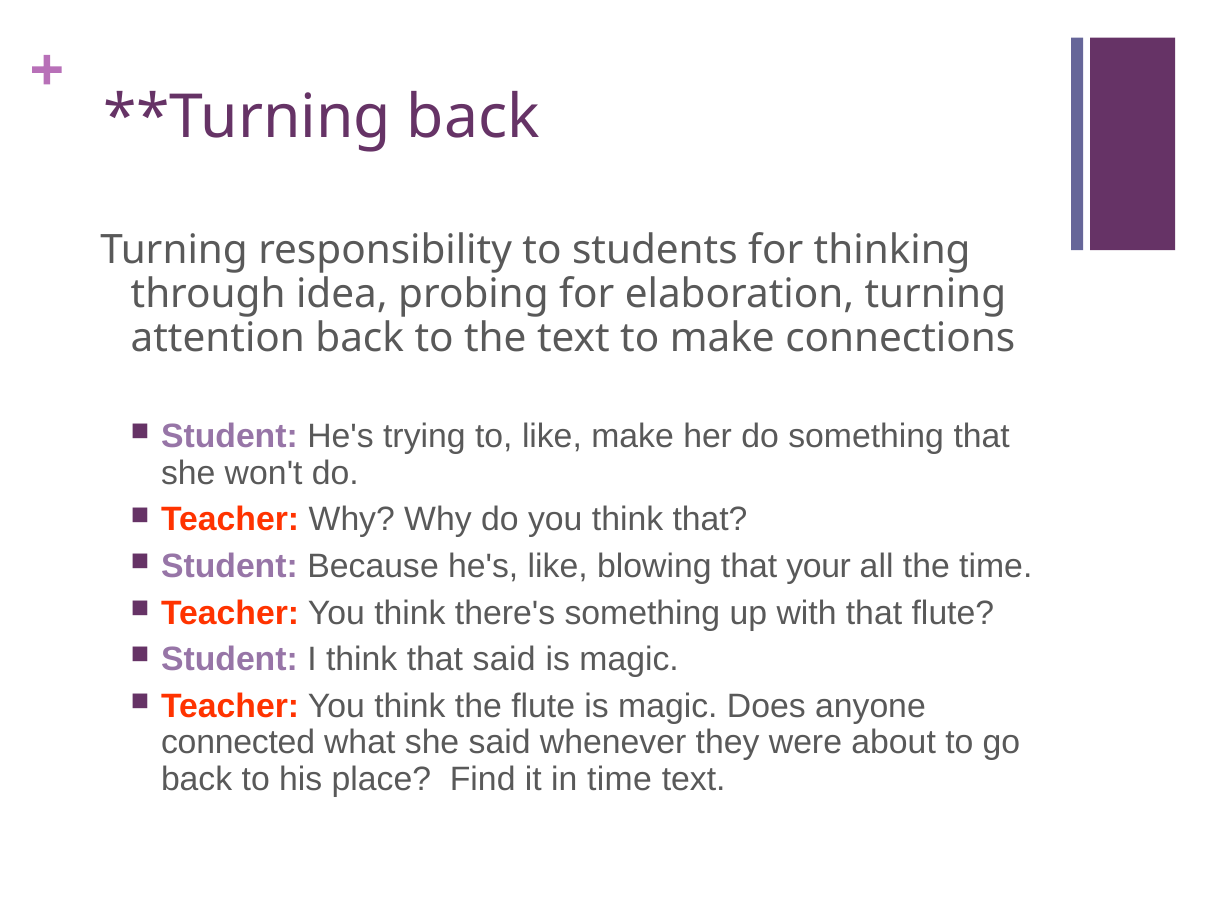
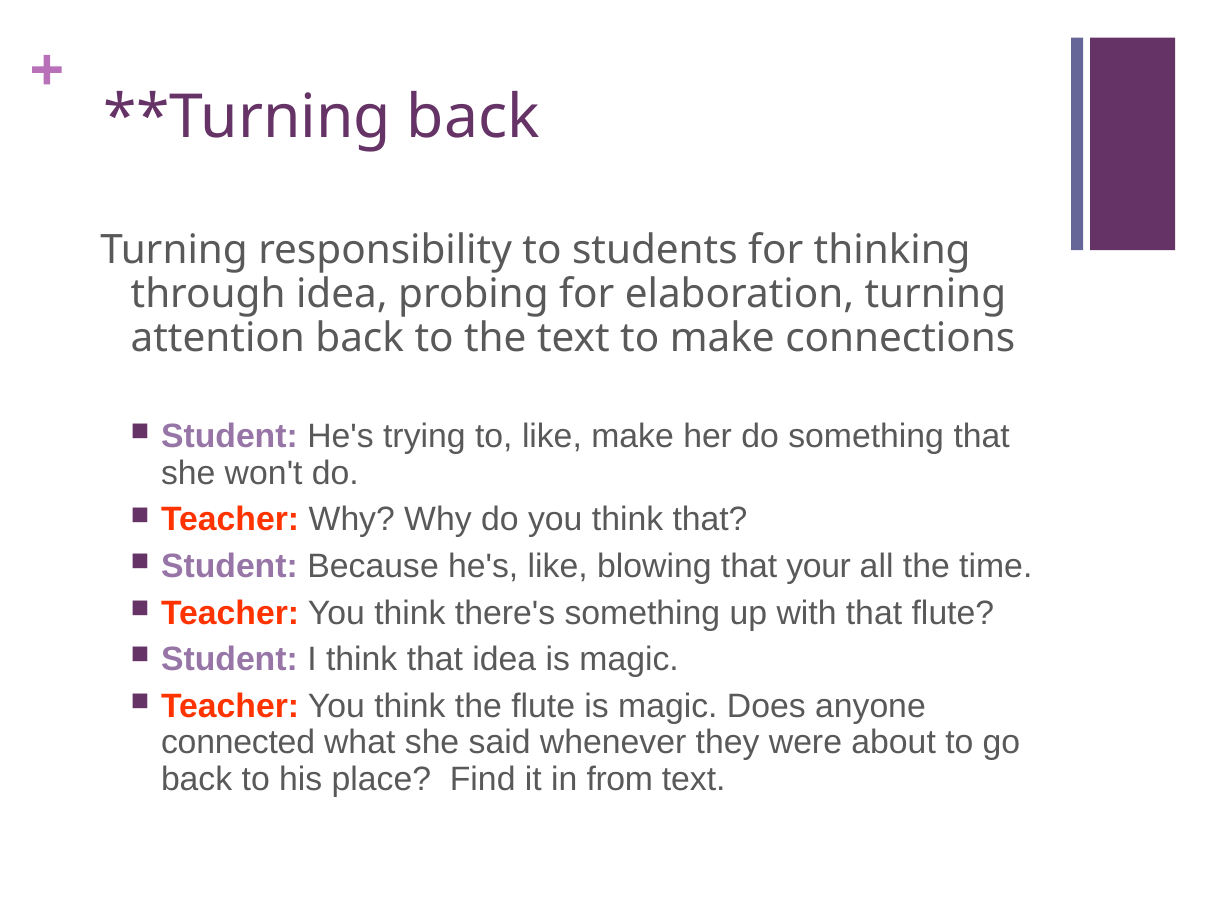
that said: said -> idea (504, 659)
in time: time -> from (620, 779)
